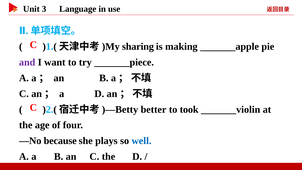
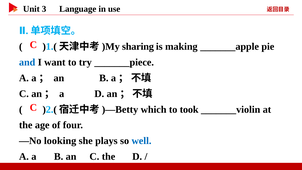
and colour: purple -> blue (27, 62)
better: better -> which (154, 109)
because: because -> looking (60, 141)
